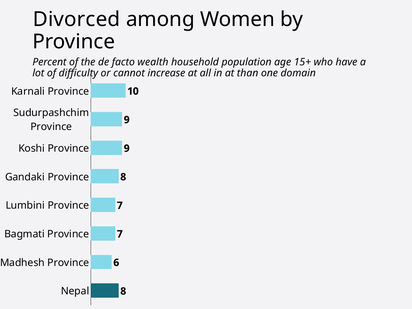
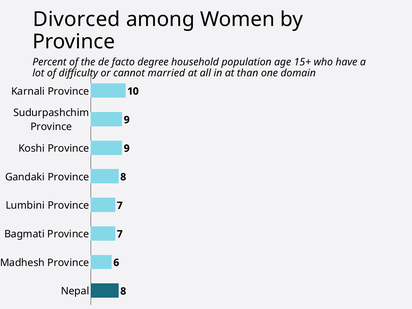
wealth: wealth -> degree (153, 62)
increase: increase -> married (166, 73)
